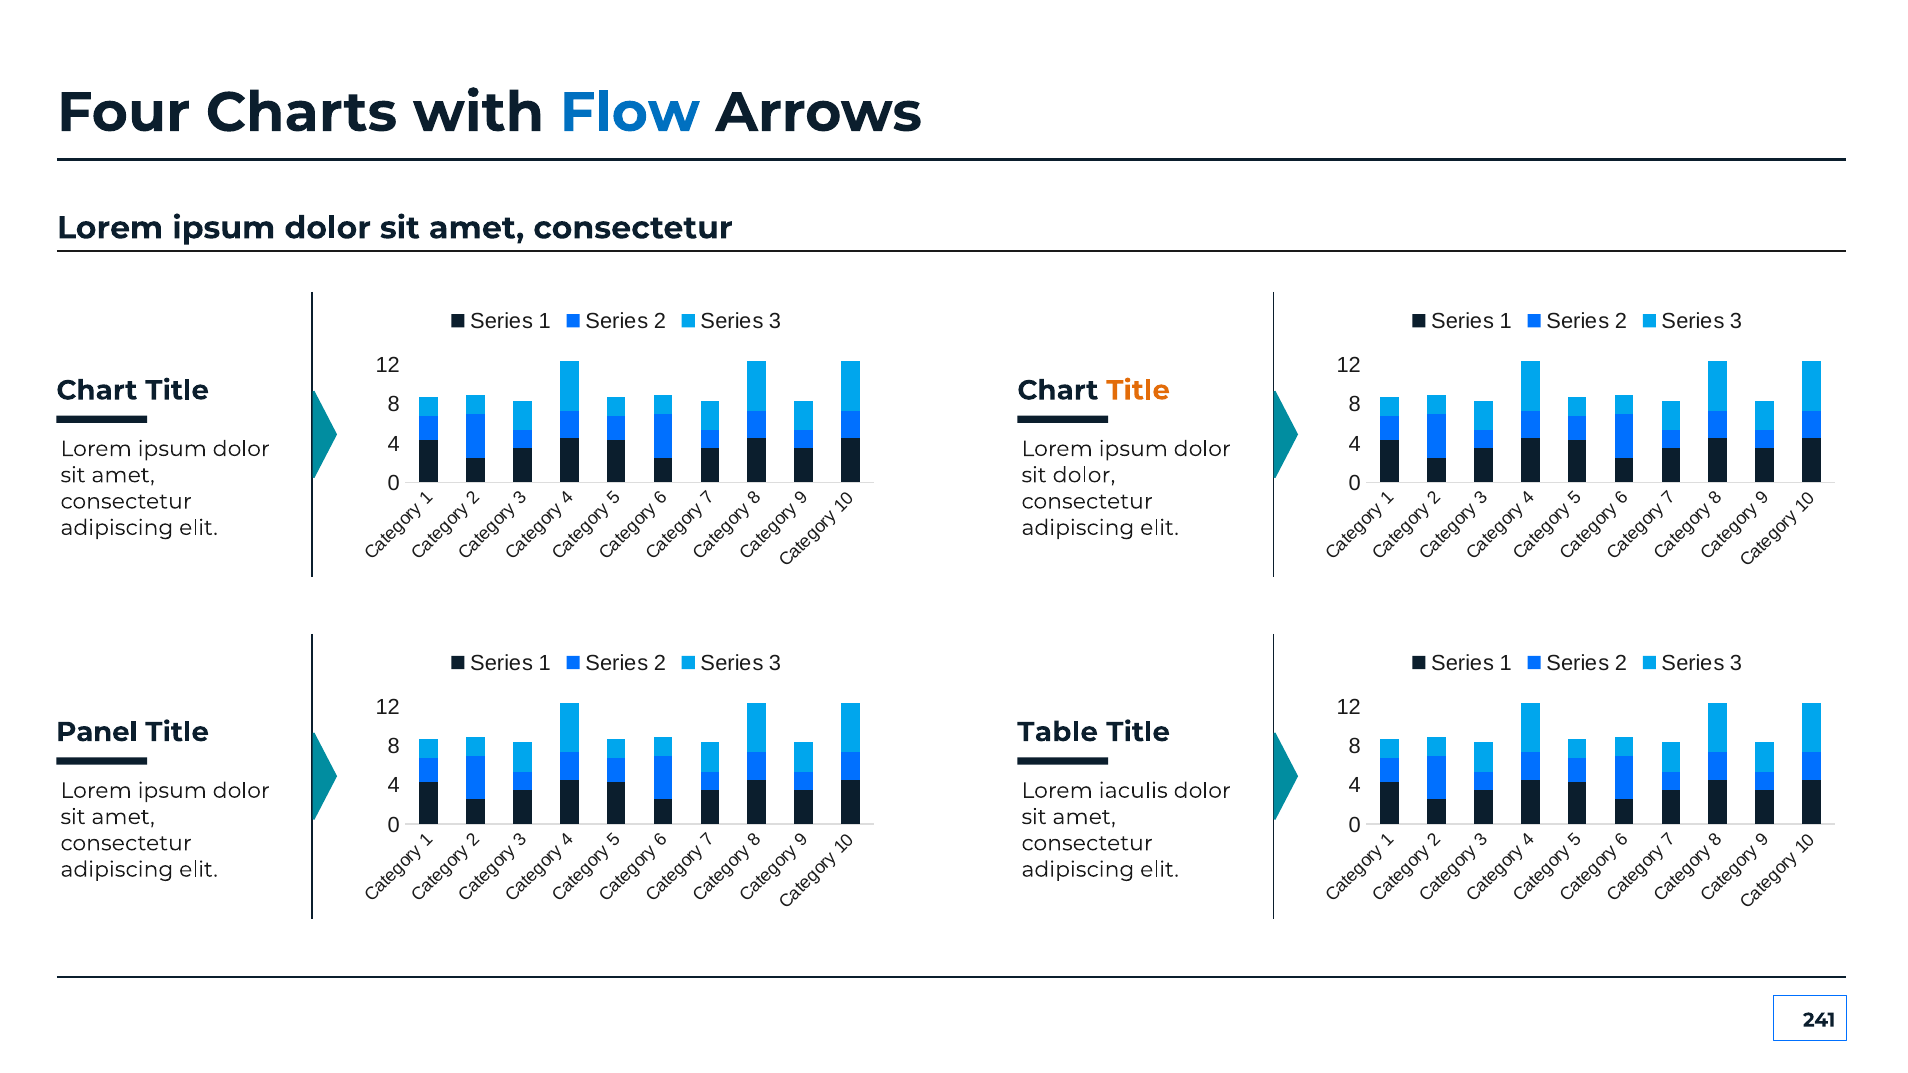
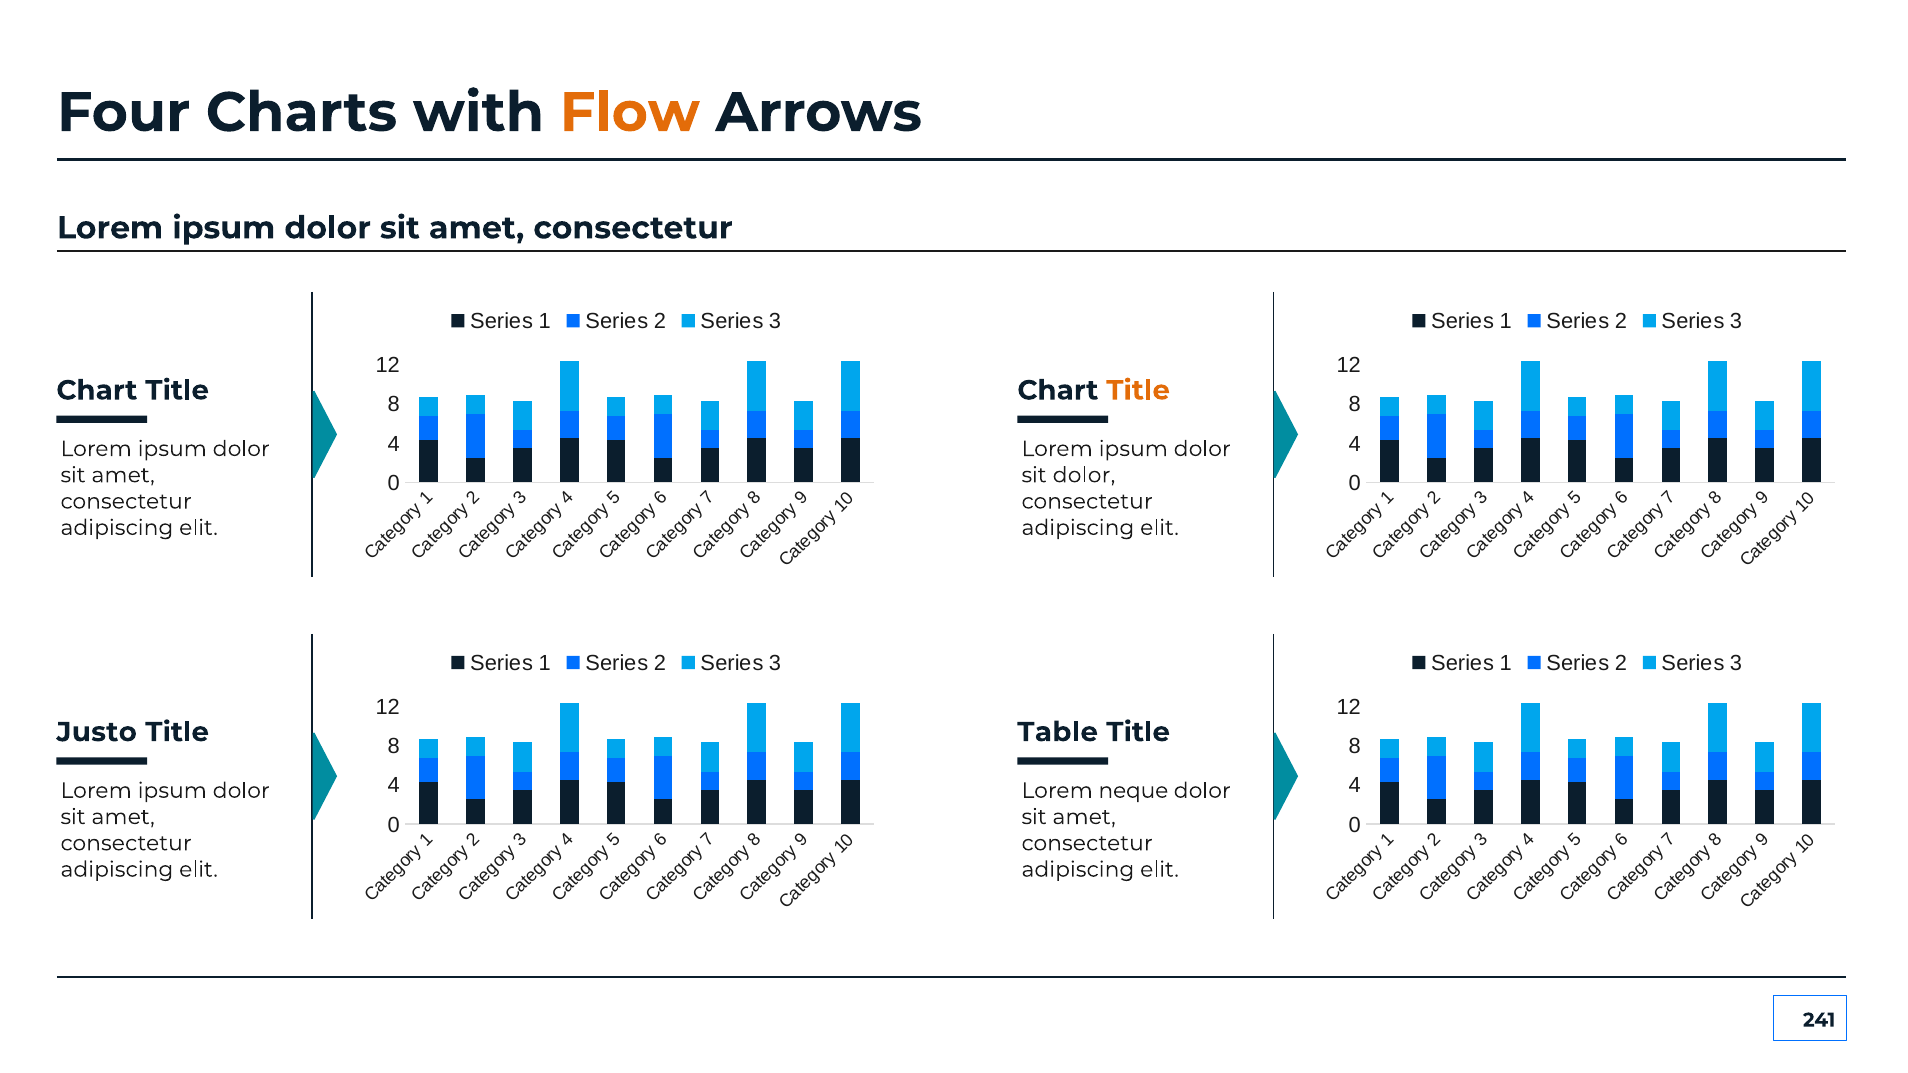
Flow colour: blue -> orange (630, 113)
Panel: Panel -> Justo (97, 732)
iaculis: iaculis -> neque (1133, 791)
